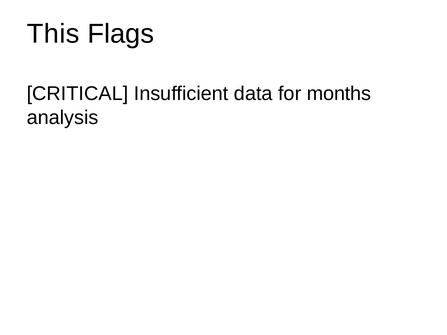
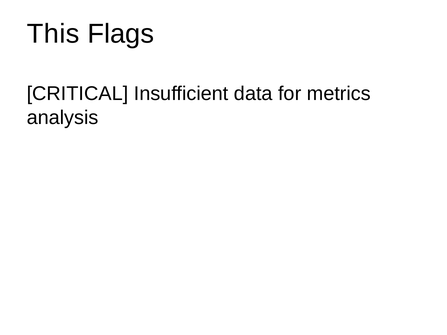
months: months -> metrics (339, 94)
